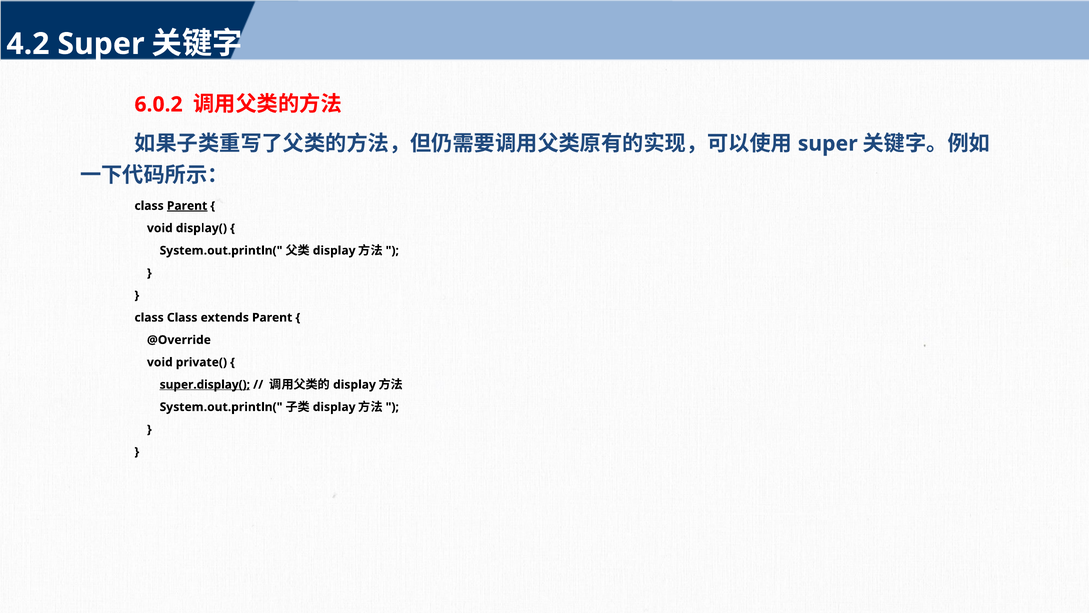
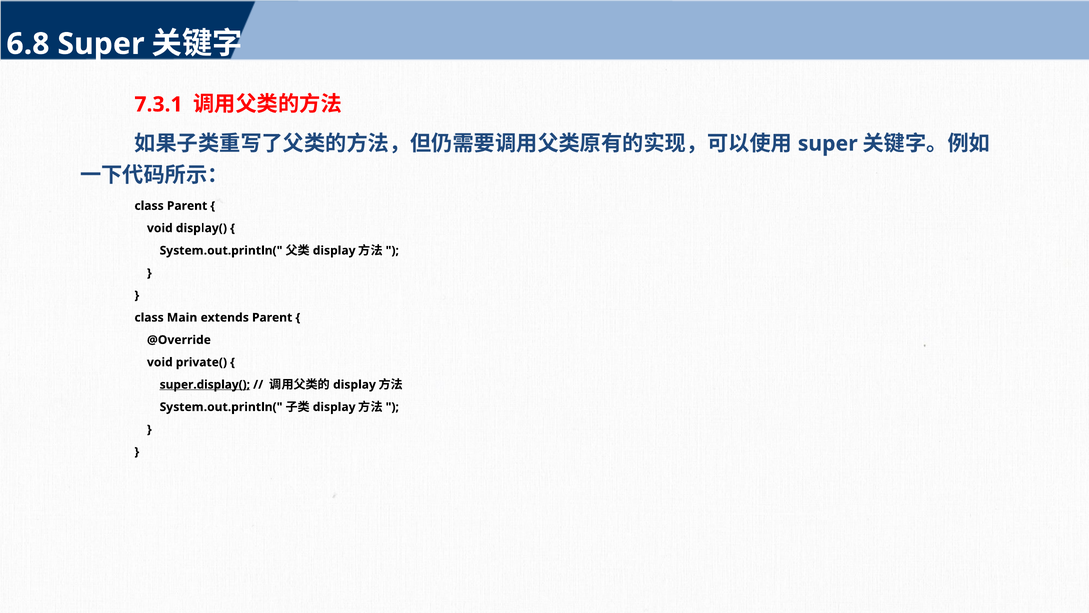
4.2: 4.2 -> 6.8 (28, 44)
6.0.2: 6.0.2 -> 7.3.1 (159, 104)
Parent underline: present -> none (187, 206)
class Class: Class -> Main (182, 317)
